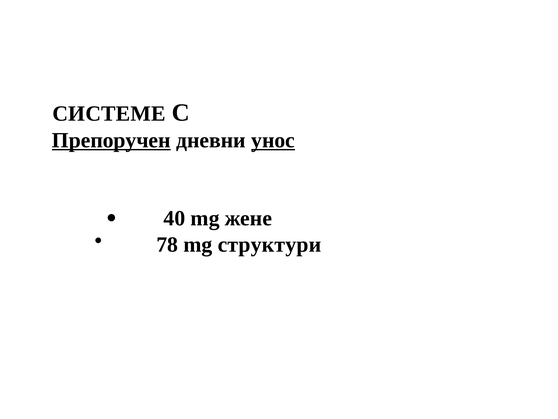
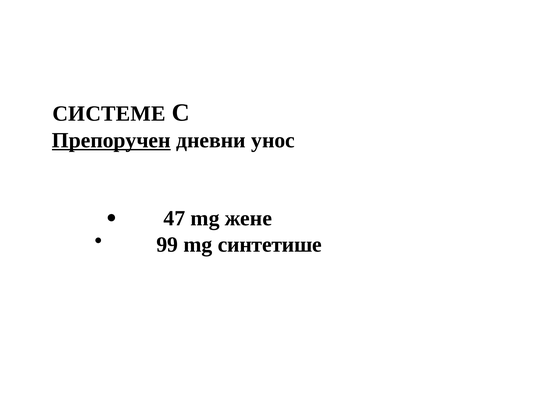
унос underline: present -> none (273, 140)
40: 40 -> 47 (174, 218)
78: 78 -> 99 (167, 244)
структури: структури -> синтетише (270, 244)
